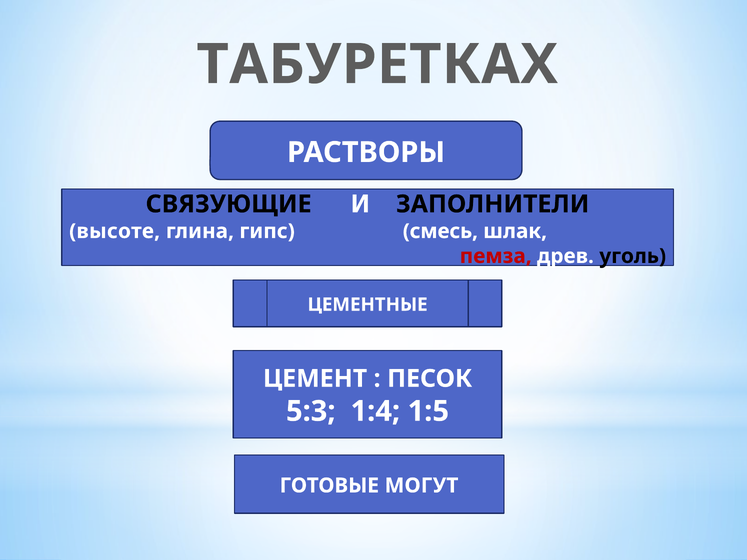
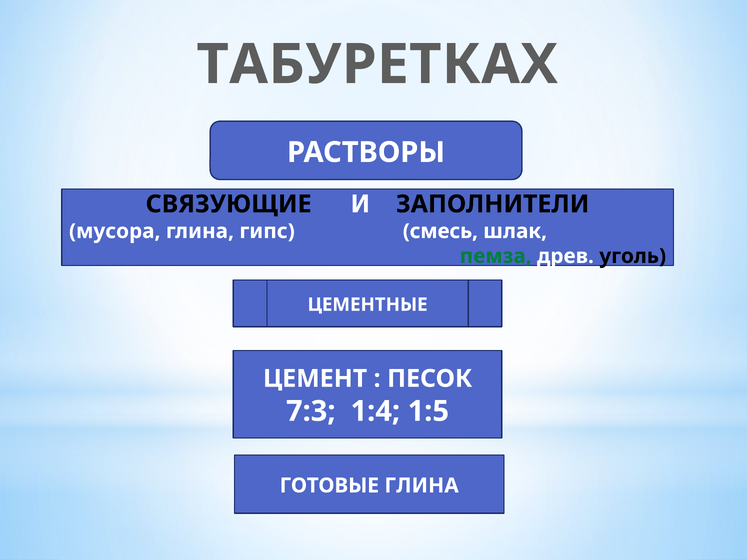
высоте: высоте -> мусора (115, 231)
пемза colour: red -> green (496, 256)
5:3: 5:3 -> 7:3 (311, 411)
ГОТОВЫЕ МОГУТ: МОГУТ -> ГЛИНА (422, 486)
